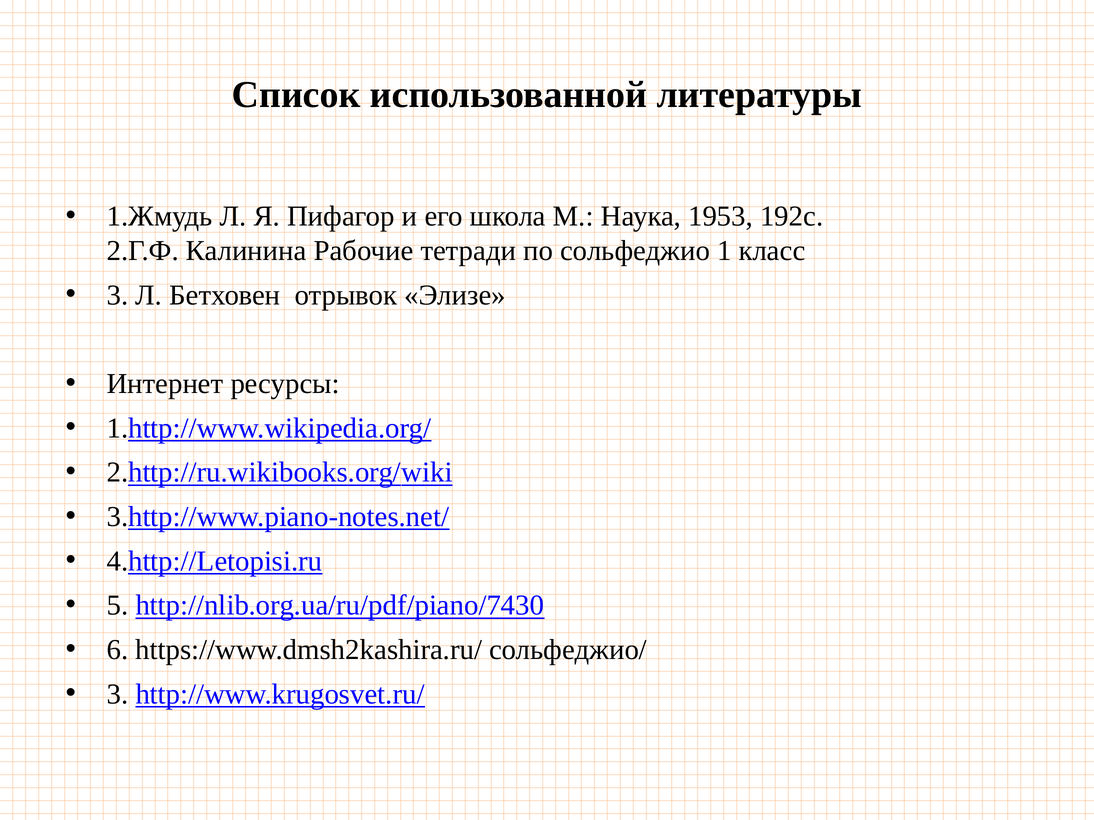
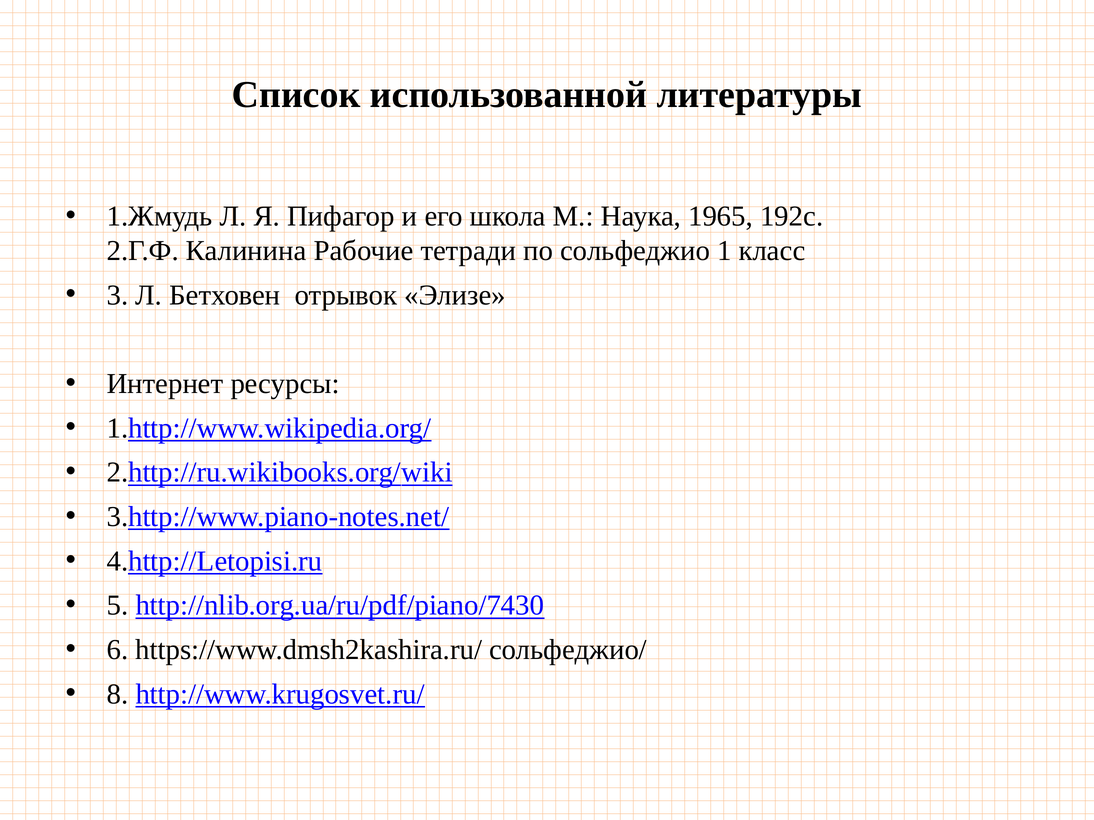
1953: 1953 -> 1965 (721, 216)
3: 3 -> 8 (117, 695)
